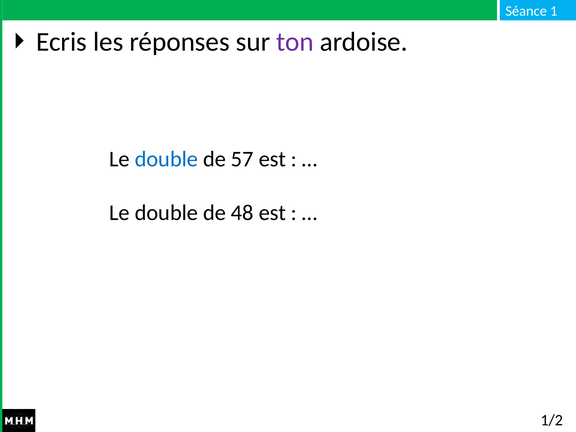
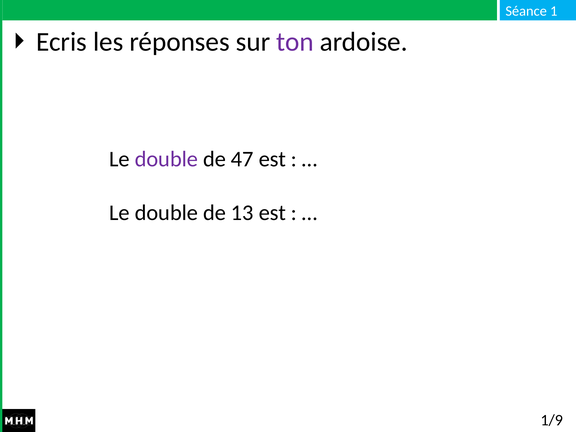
double colour: blue -> purple (166, 159)
57: 57 -> 47 (242, 159)
48: 48 -> 13 (242, 213)
1/2: 1/2 -> 1/9 (552, 420)
